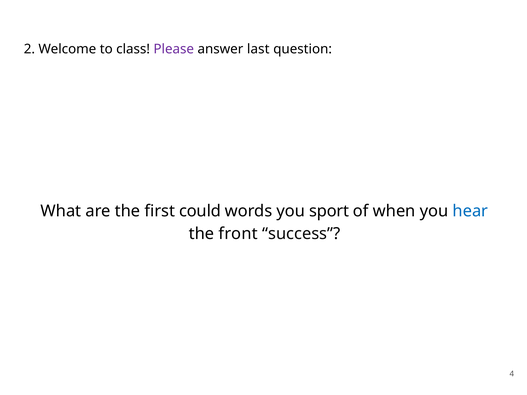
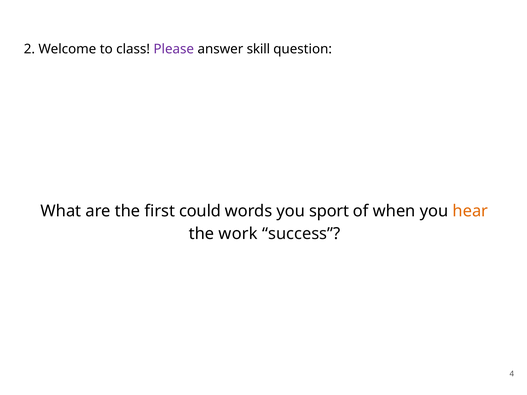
last: last -> skill (258, 49)
hear colour: blue -> orange (470, 211)
front: front -> work (238, 234)
